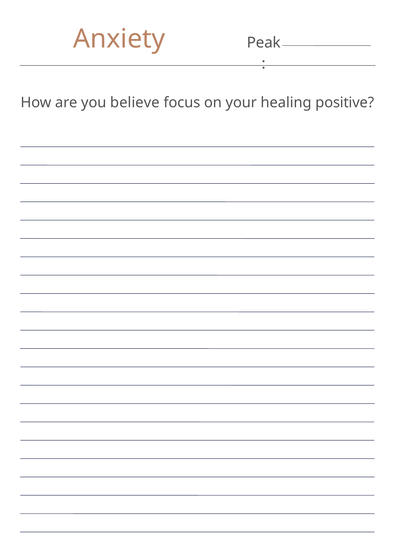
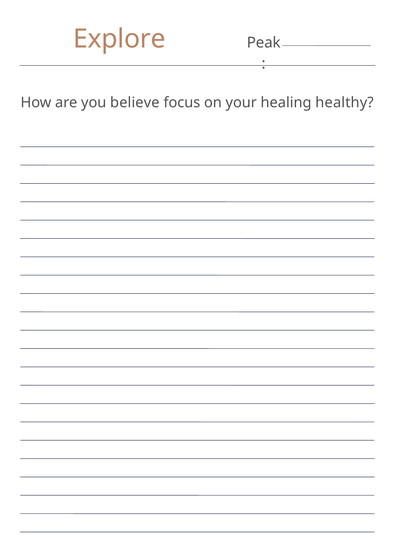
Anxiety: Anxiety -> Explore (119, 39)
positive: positive -> healthy (345, 102)
